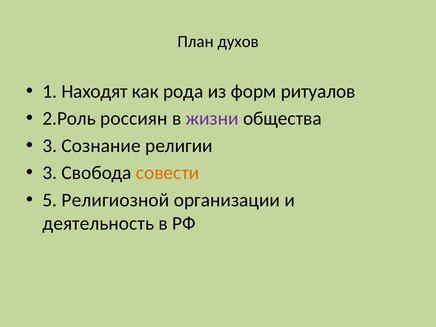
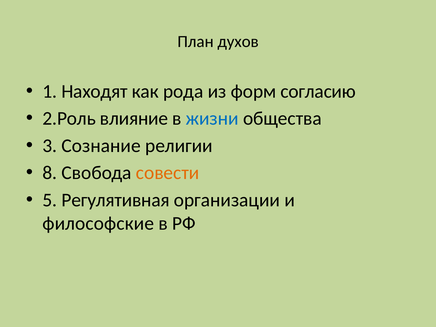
ритуалов: ритуалов -> согласию (318, 91)
россиян: россиян -> влияние (134, 119)
жизни colour: purple -> blue (212, 119)
3: 3 -> 8 (50, 173)
Религиозной: Религиозной -> Регулятивная (116, 200)
деятельность: деятельность -> философские (98, 223)
